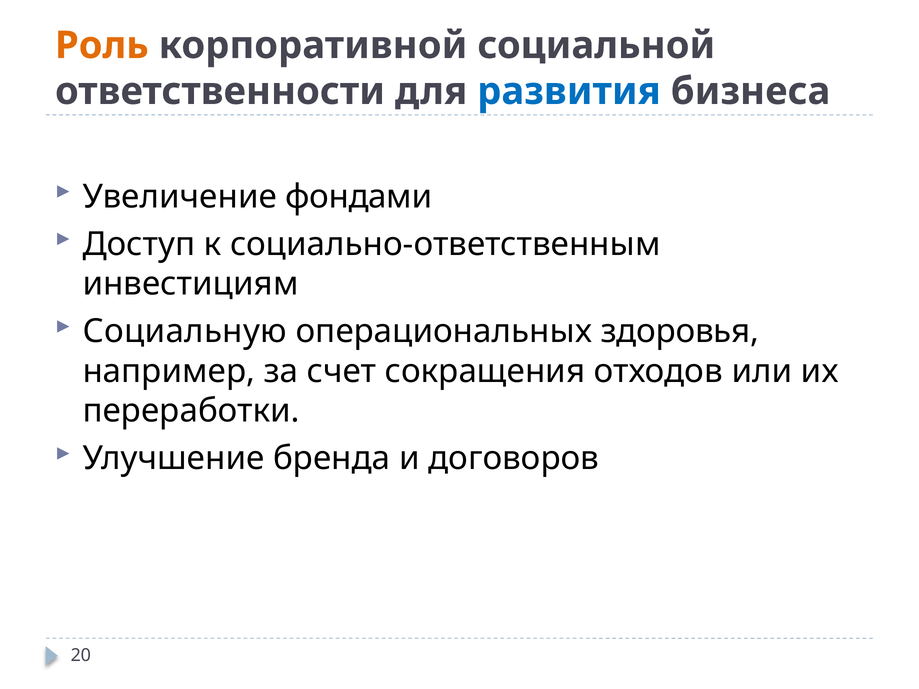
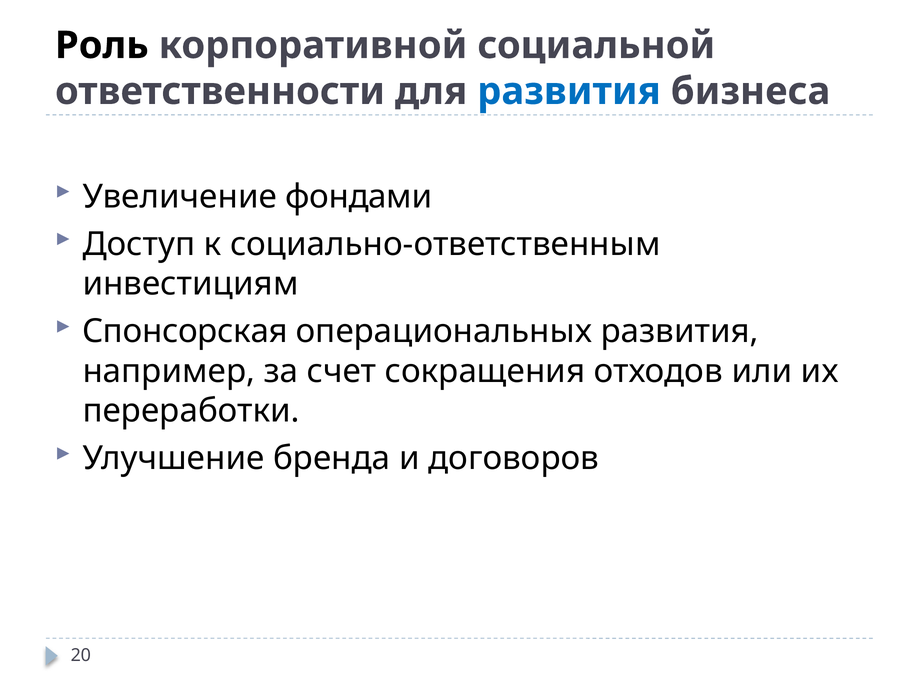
Роль colour: orange -> black (102, 45)
Социальную: Социальную -> Спонсорская (185, 332)
операциональных здоровья: здоровья -> развития (680, 332)
